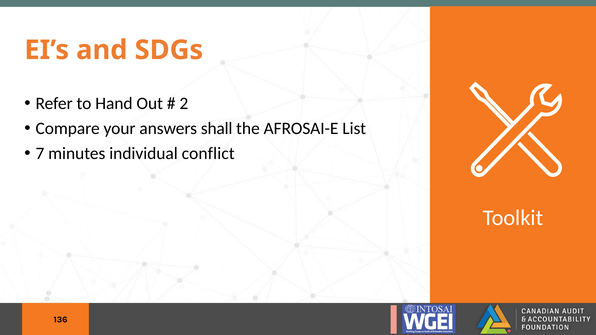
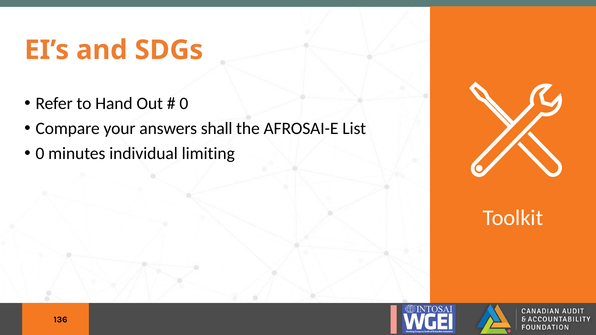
2: 2 -> 0 (184, 104)
7: 7 -> 0 (40, 154)
conflict: conflict -> limiting (208, 154)
